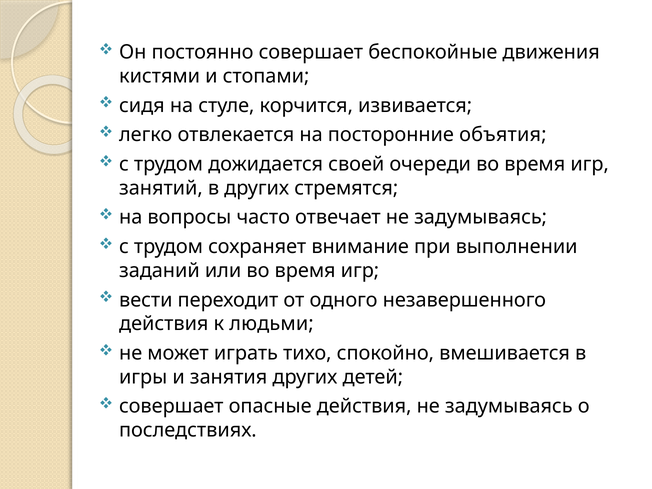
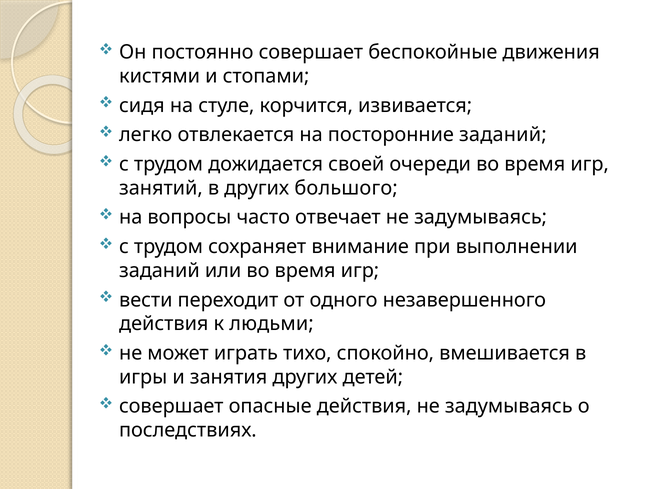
посторонние объятия: объятия -> заданий (503, 135)
стремятся: стремятся -> большого (346, 188)
